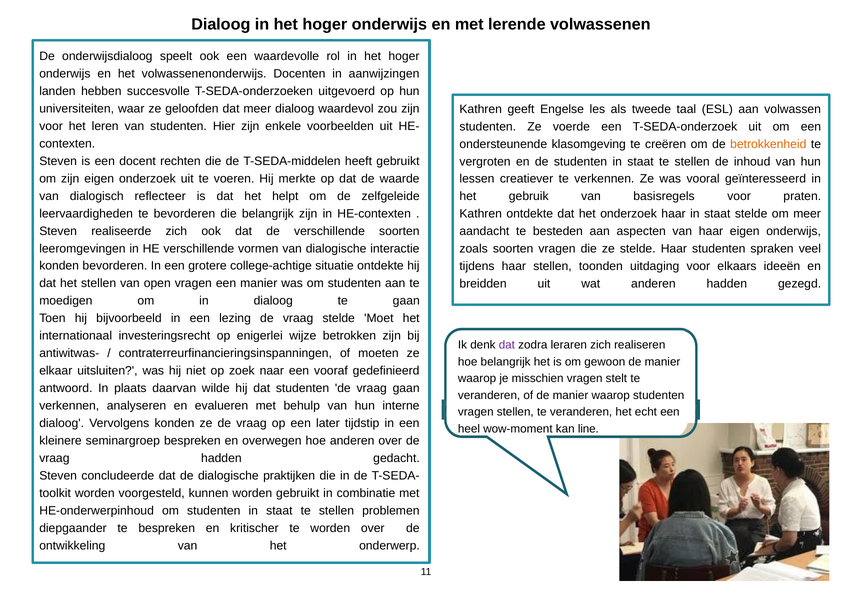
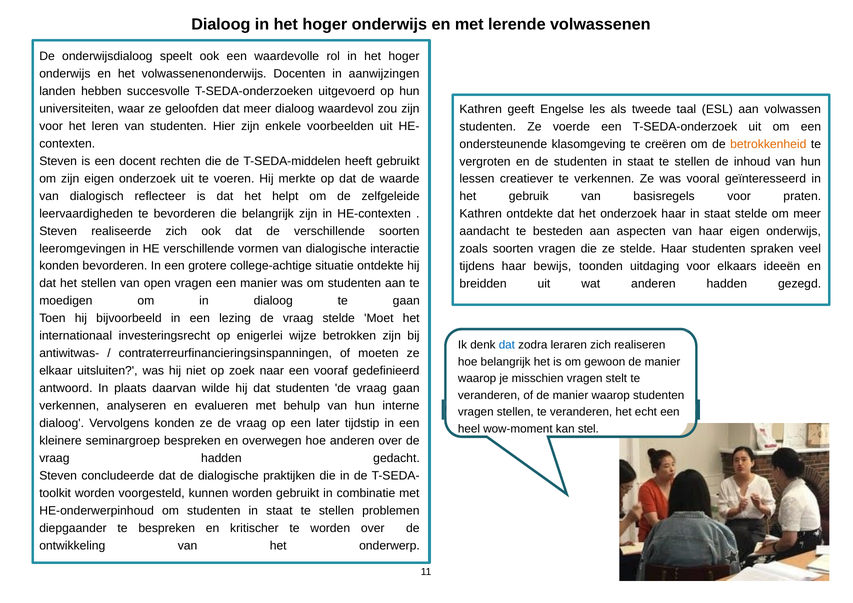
haar stellen: stellen -> bewijs (552, 267)
dat colour: purple -> blue (507, 345)
line: line -> stel (588, 429)
